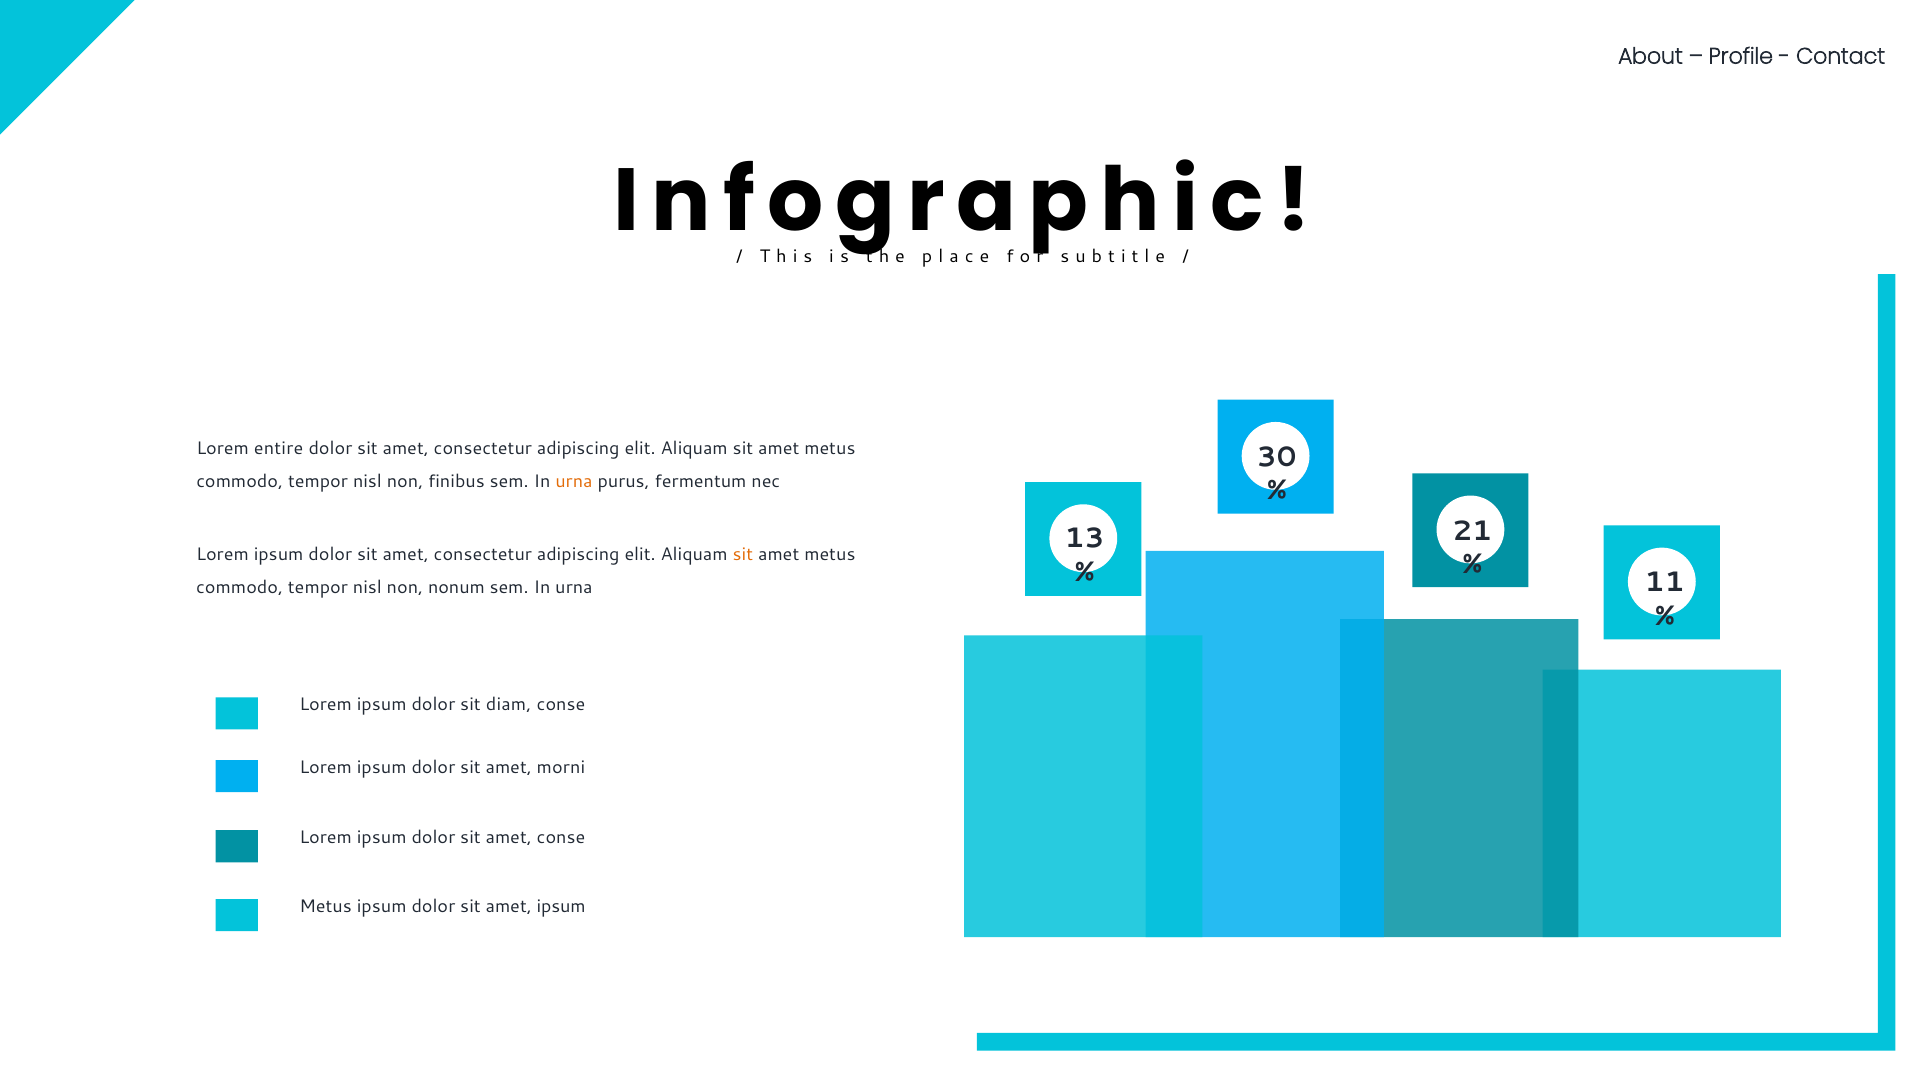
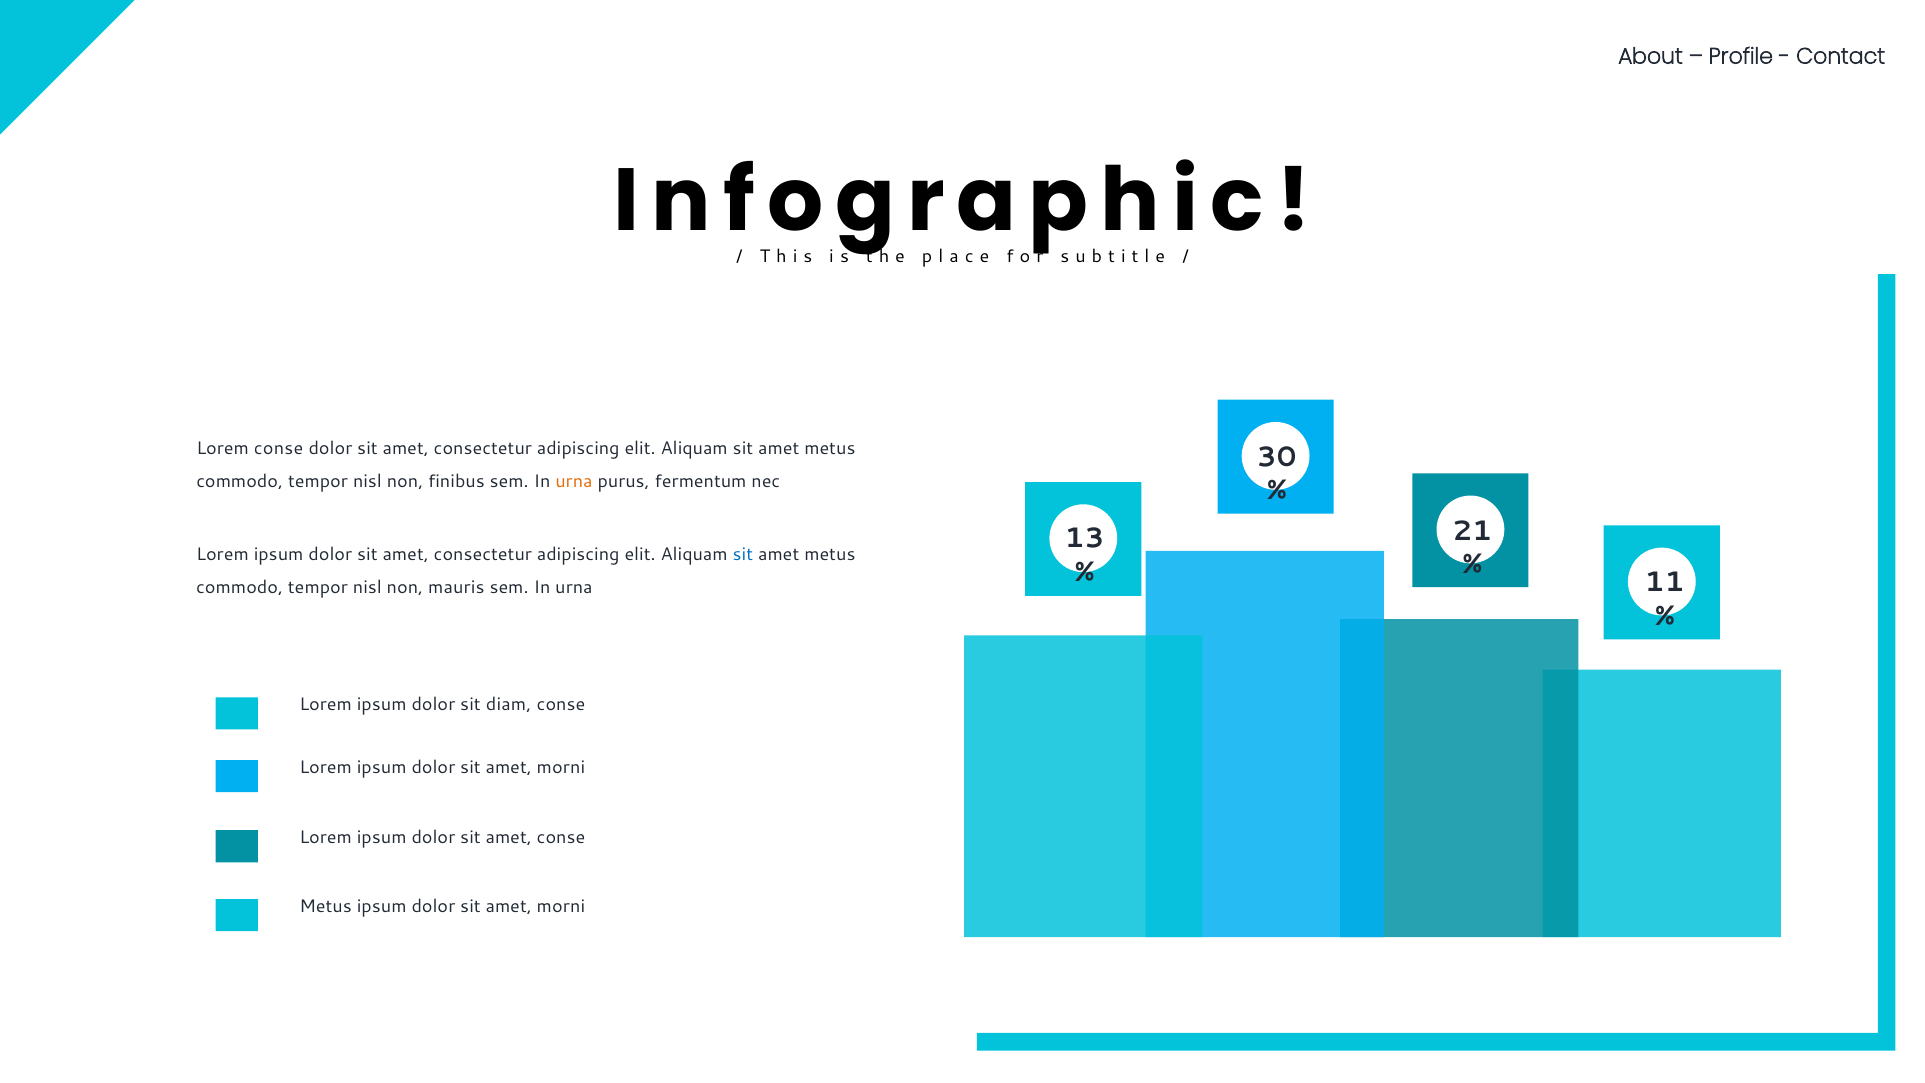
Lorem entire: entire -> conse (279, 449)
sit colour: orange -> blue (743, 555)
nonum: nonum -> mauris (456, 587)
ipsum: ipsum -> morni (561, 907)
